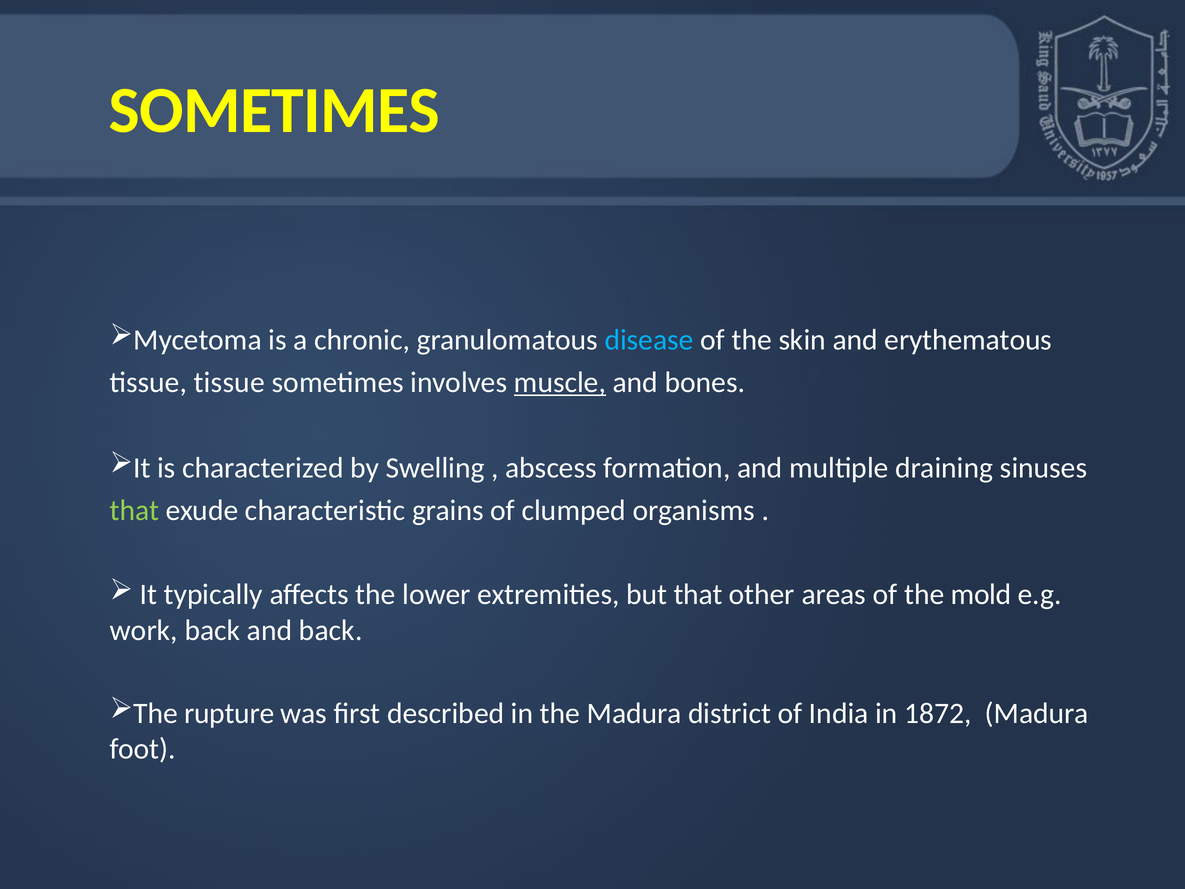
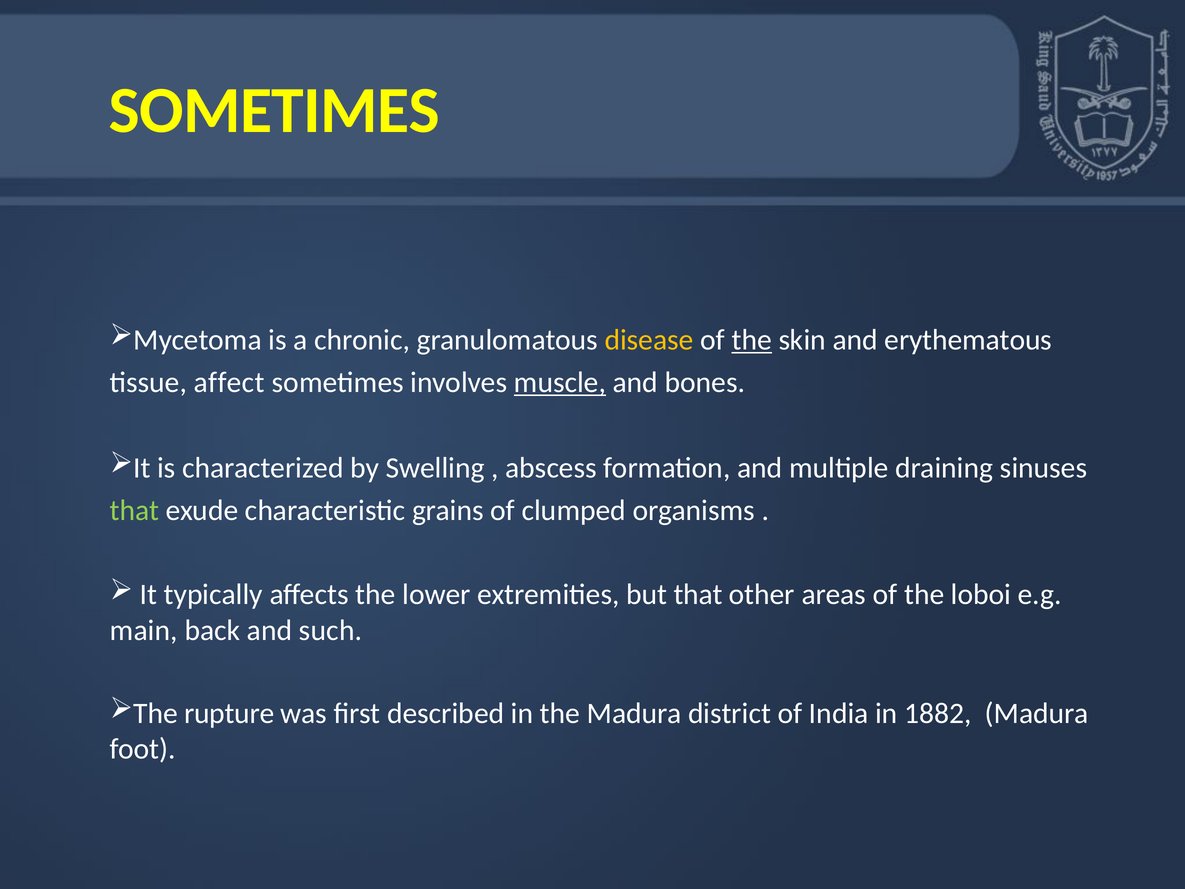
disease colour: light blue -> yellow (649, 340)
the underline: none -> present (752, 340)
tissue tissue: tissue -> affect (229, 382)
mold: mold -> loboi (981, 595)
work: work -> main (144, 630)
and back: back -> such (331, 630)
1872: 1872 -> 1882 (938, 713)
